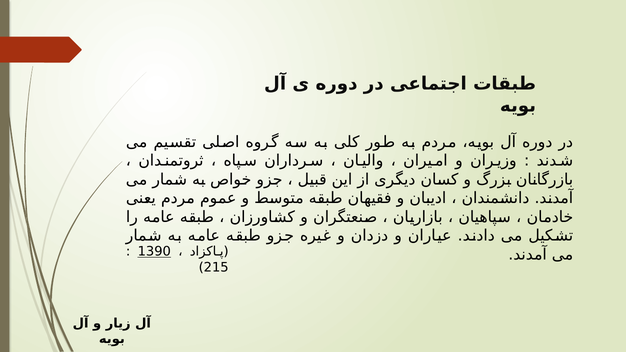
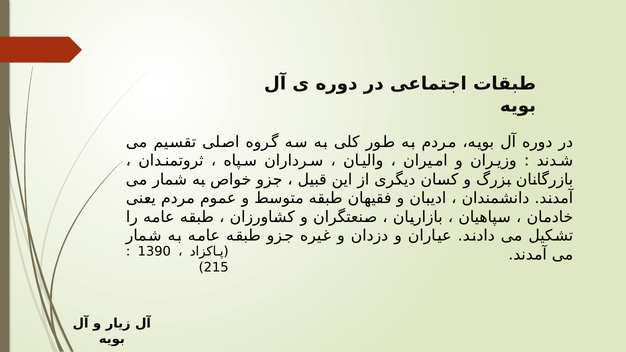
1390 underline: present -> none (154, 252)
